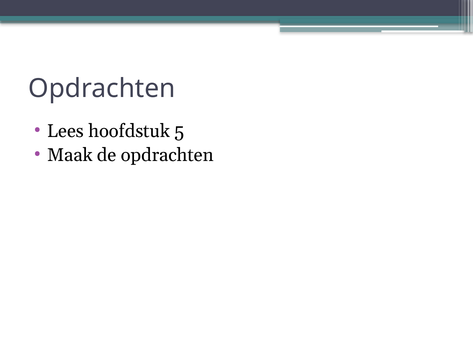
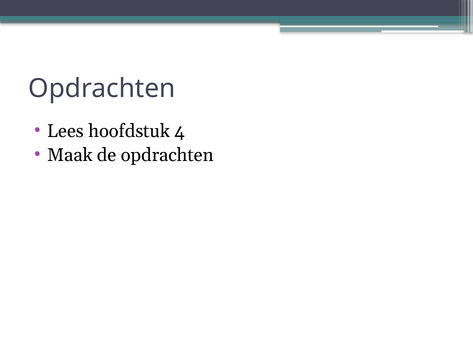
5: 5 -> 4 (180, 131)
